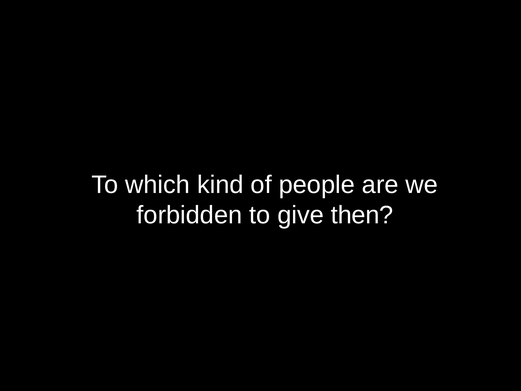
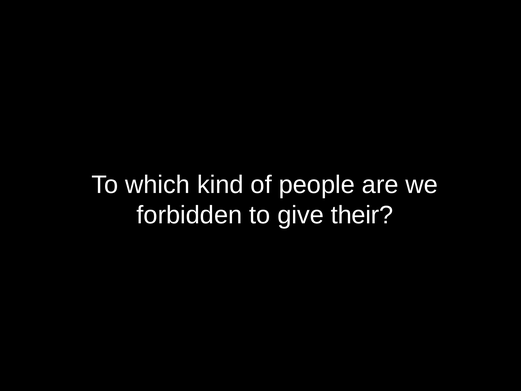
then: then -> their (362, 215)
